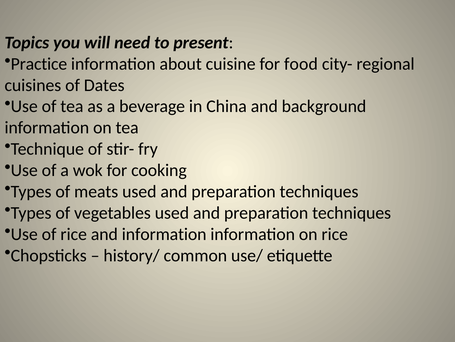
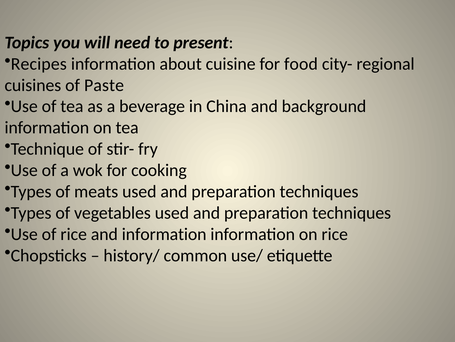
Practice: Practice -> Recipes (39, 64)
Dates: Dates -> Paste (104, 85)
